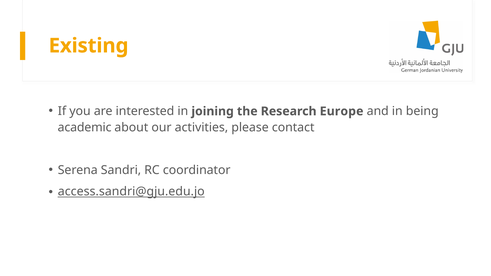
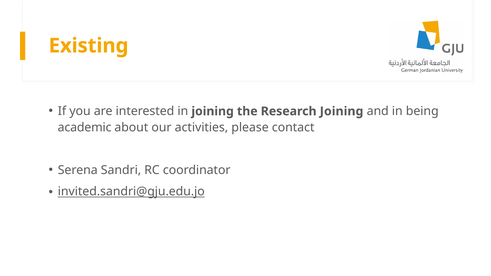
Research Europe: Europe -> Joining (342, 111)
access.sandri@gju.edu.jo: access.sandri@gju.edu.jo -> invited.sandri@gju.edu.jo (131, 192)
